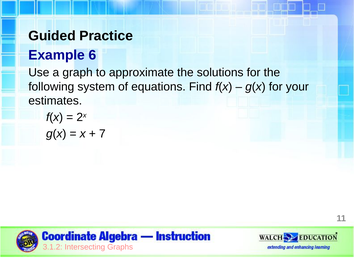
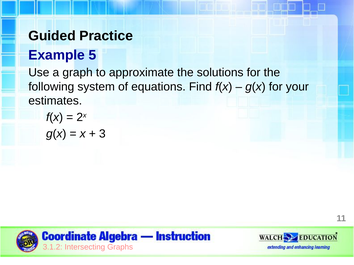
6: 6 -> 5 (93, 55)
7: 7 -> 3 (102, 134)
